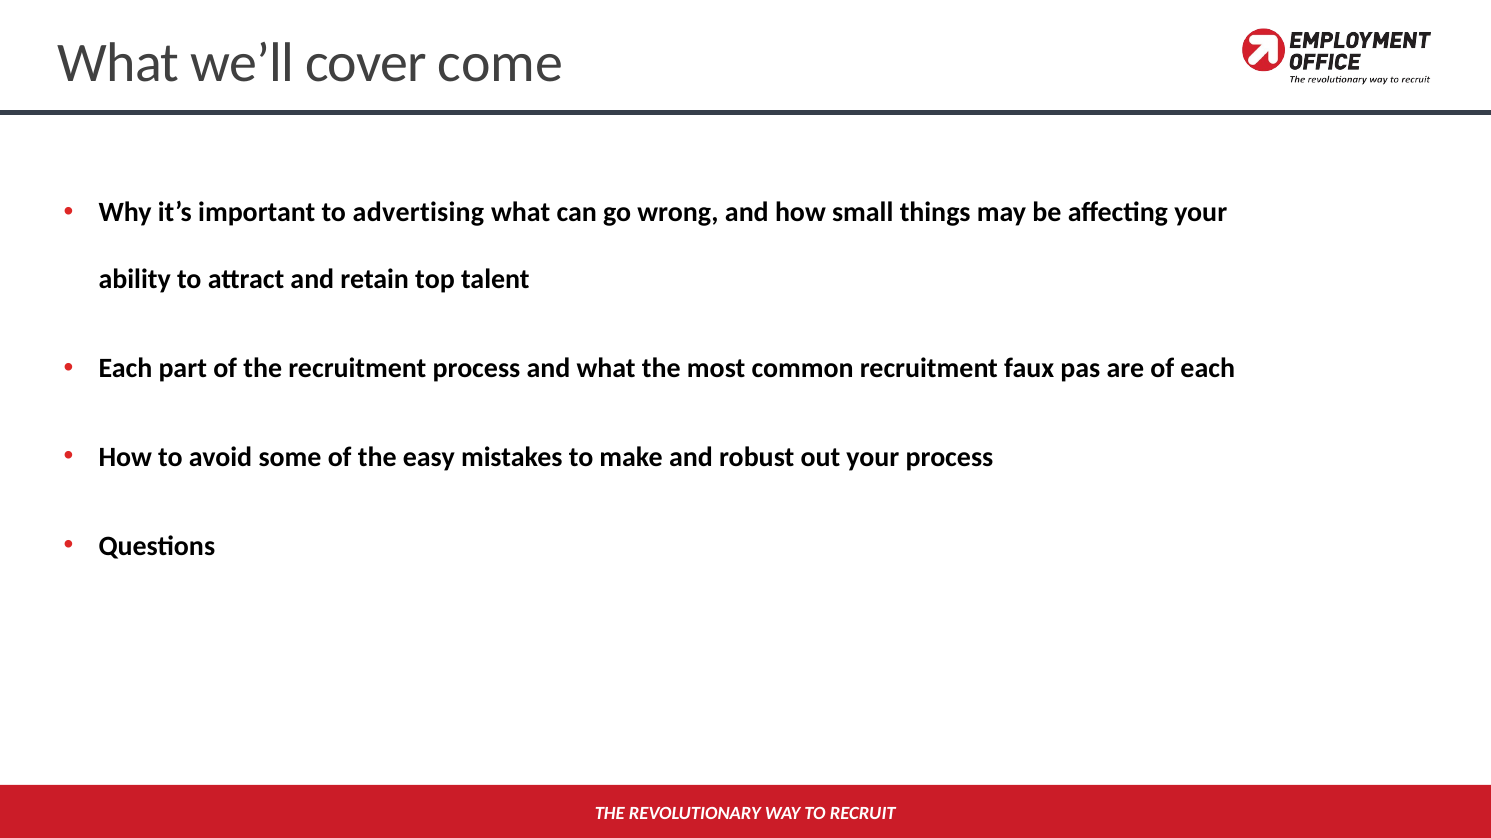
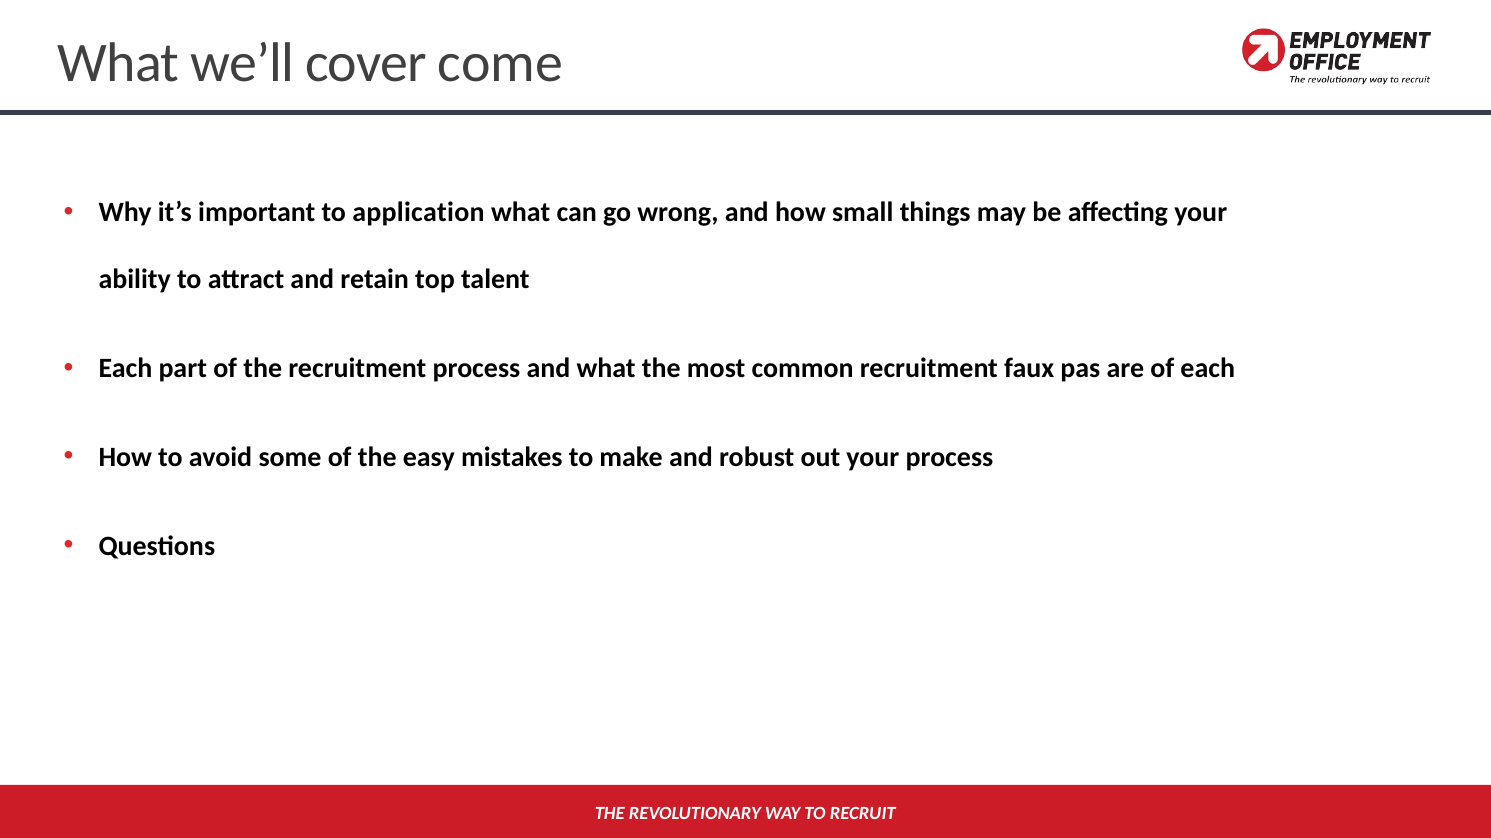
advertising: advertising -> application (418, 213)
